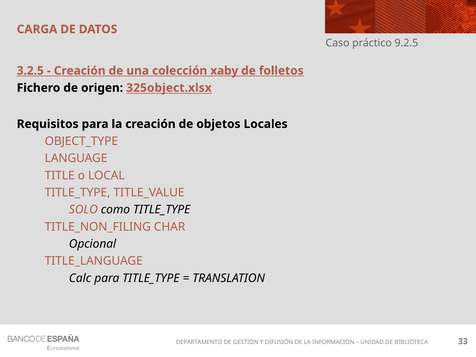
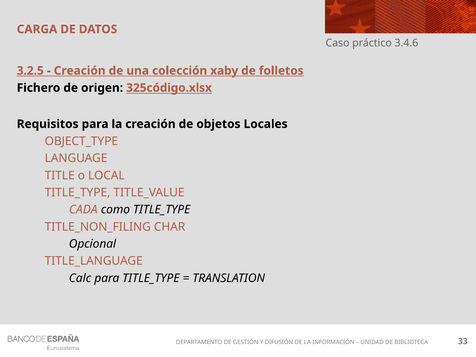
9.2.5: 9.2.5 -> 3.4.6 (406, 43)
325object.xlsx: 325object.xlsx -> 325código.xlsx (169, 88)
SOLO: SOLO -> CADA (83, 210)
